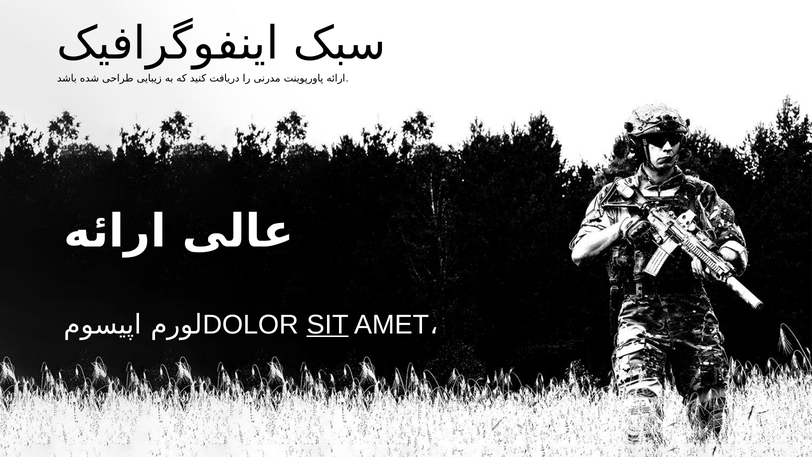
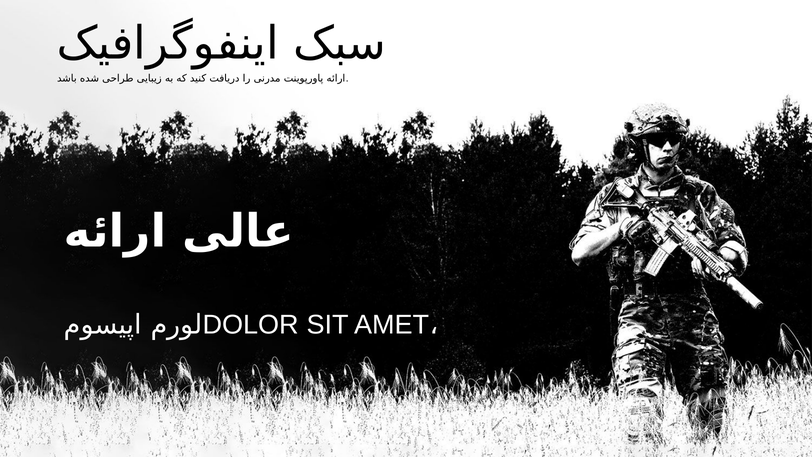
SIT underline: present -> none (328, 325)
